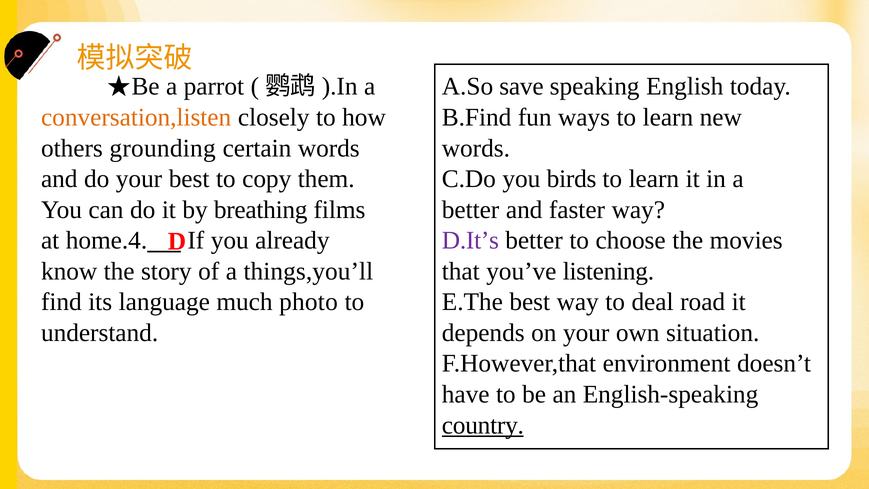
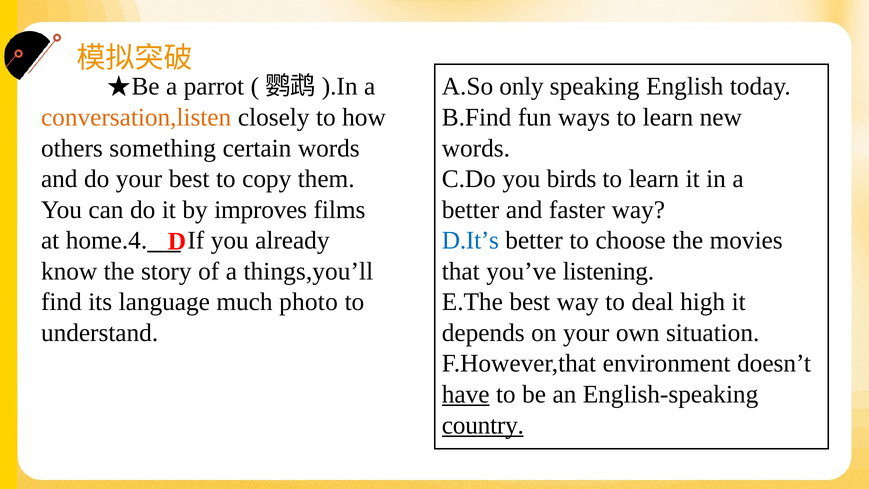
save: save -> only (521, 87)
grounding: grounding -> something (163, 148)
breathing: breathing -> improves (261, 210)
D.It’s colour: purple -> blue (470, 240)
road: road -> high (703, 302)
have underline: none -> present (466, 394)
